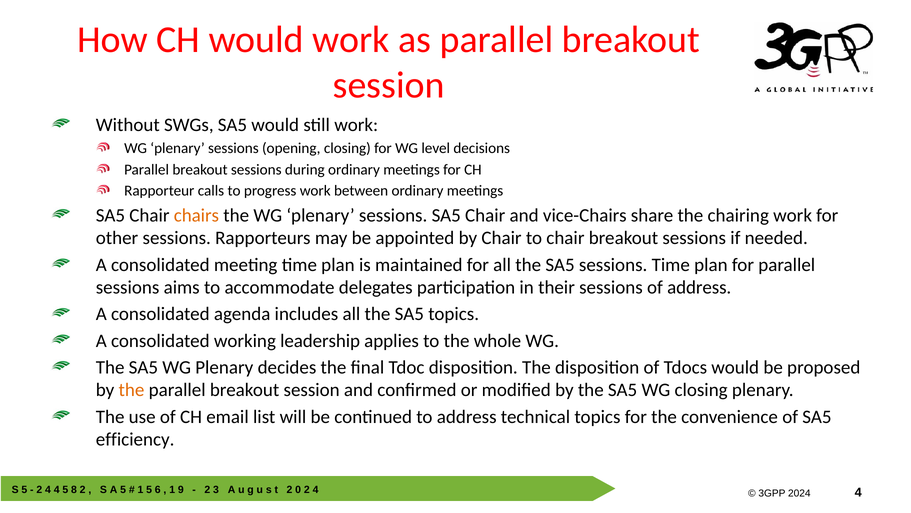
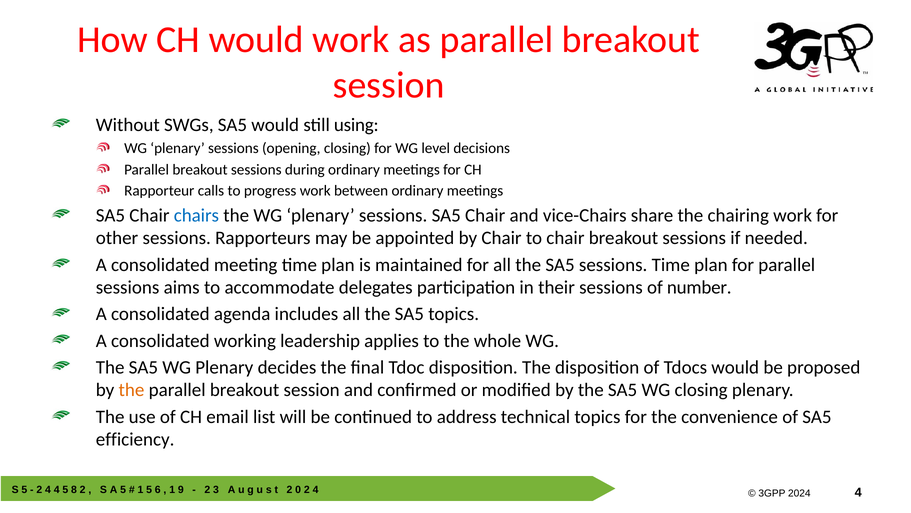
still work: work -> using (356, 125)
chairs colour: orange -> blue (196, 215)
of address: address -> number (699, 287)
